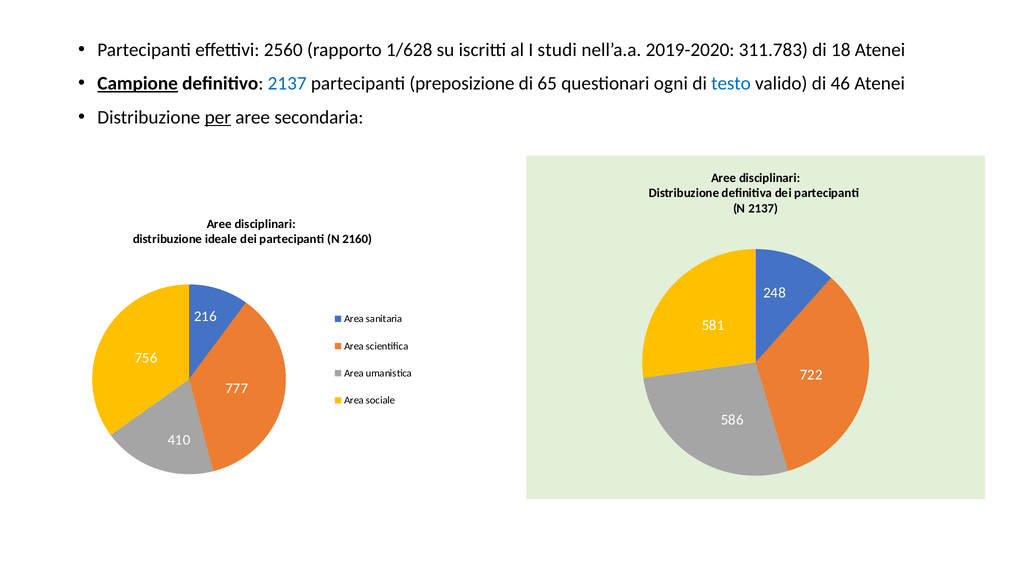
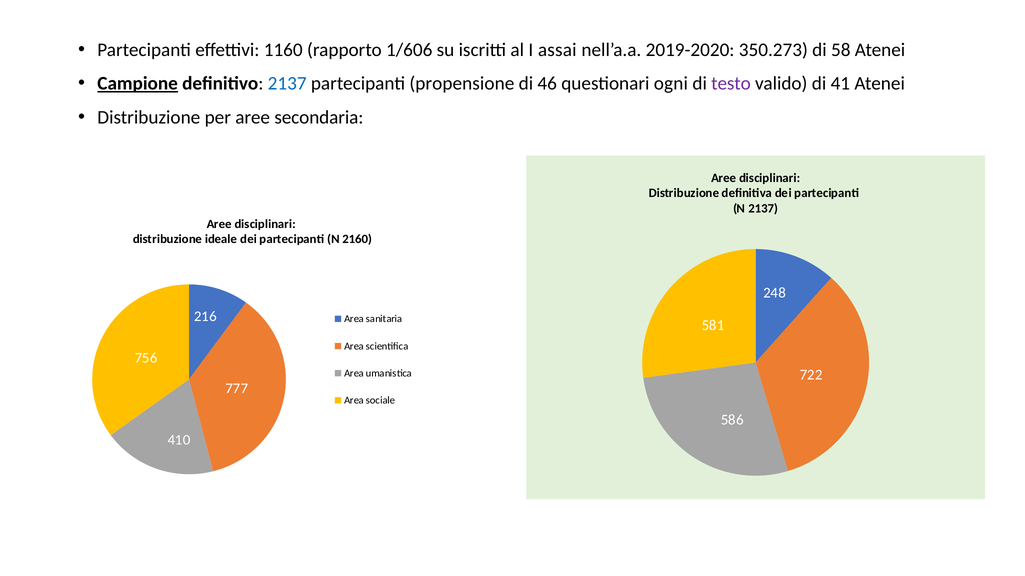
2560: 2560 -> 1160 (283, 50)
1/628: 1/628 -> 1/606 (409, 50)
studi: studi -> assai (557, 50)
311.783: 311.783 -> 350.273 (773, 50)
18: 18 -> 58 (841, 50)
preposizione: preposizione -> propensione (462, 84)
65: 65 -> 46 (547, 84)
testo colour: blue -> purple (731, 84)
46: 46 -> 41 (840, 84)
per underline: present -> none (218, 117)
